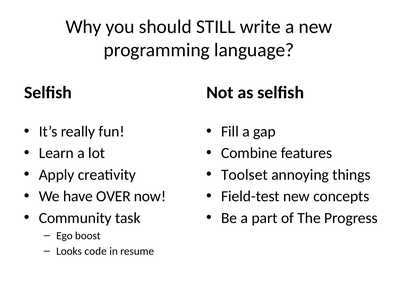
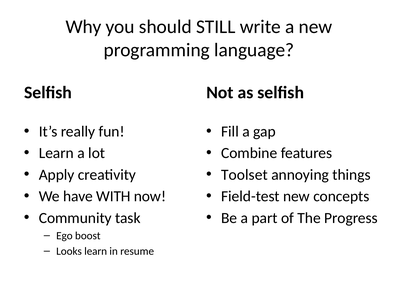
OVER: OVER -> WITH (113, 197)
Looks code: code -> learn (96, 252)
